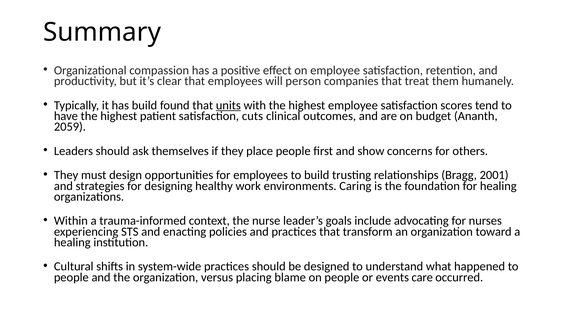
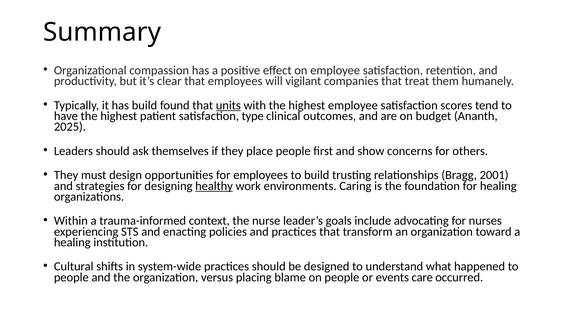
person: person -> vigilant (303, 81)
cuts: cuts -> type (253, 116)
2059: 2059 -> 2025 (70, 127)
healthy underline: none -> present (214, 186)
